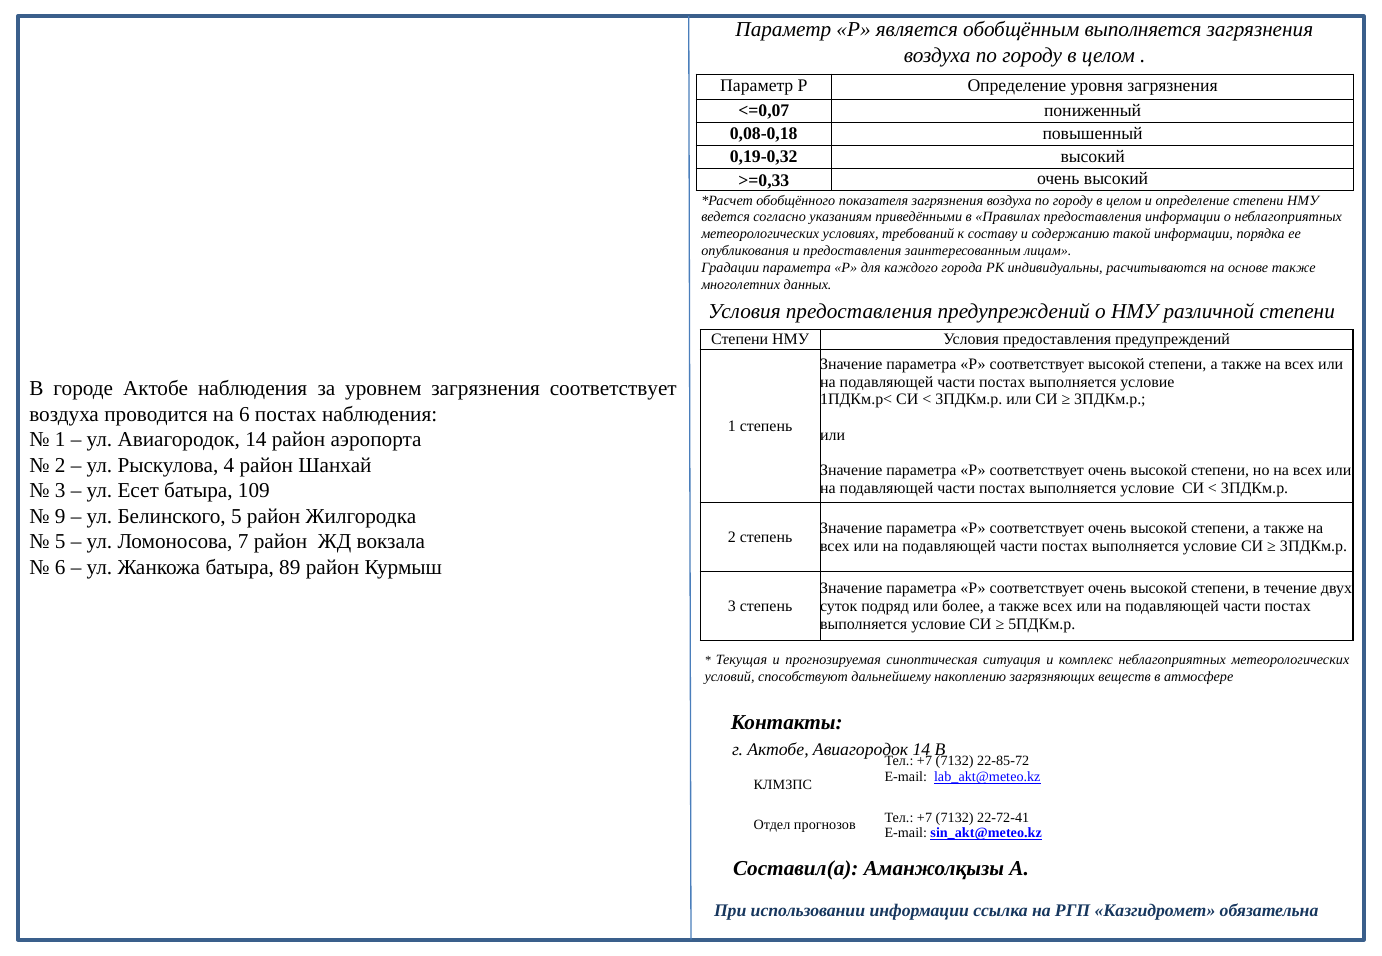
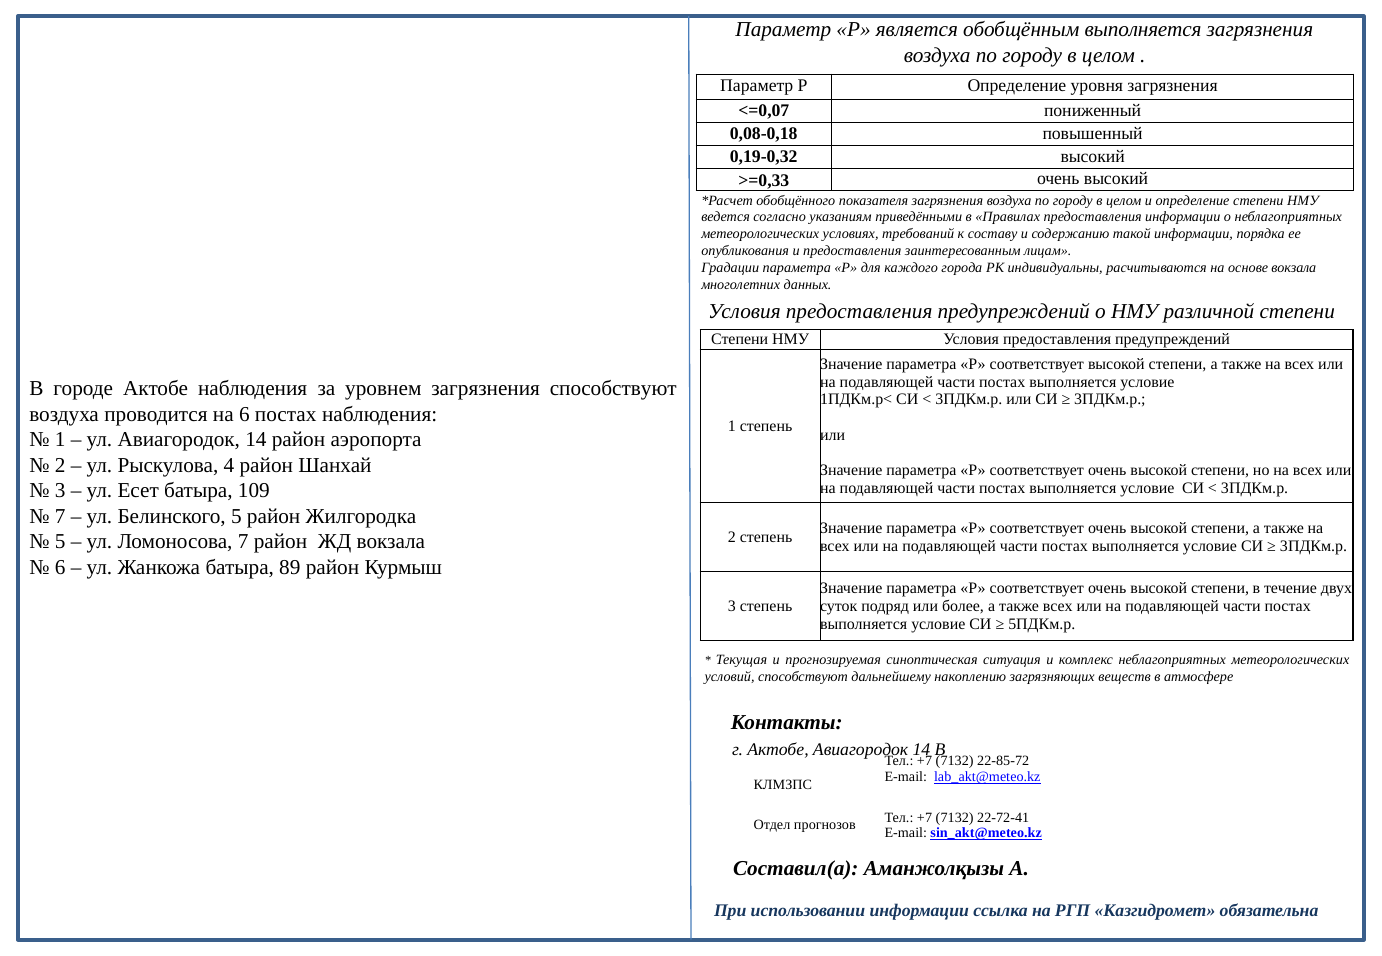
основе также: также -> вокзала (1294, 268)
загрязнения соответствует: соответствует -> способствуют (613, 389)
9: 9 -> 7 (60, 517)
